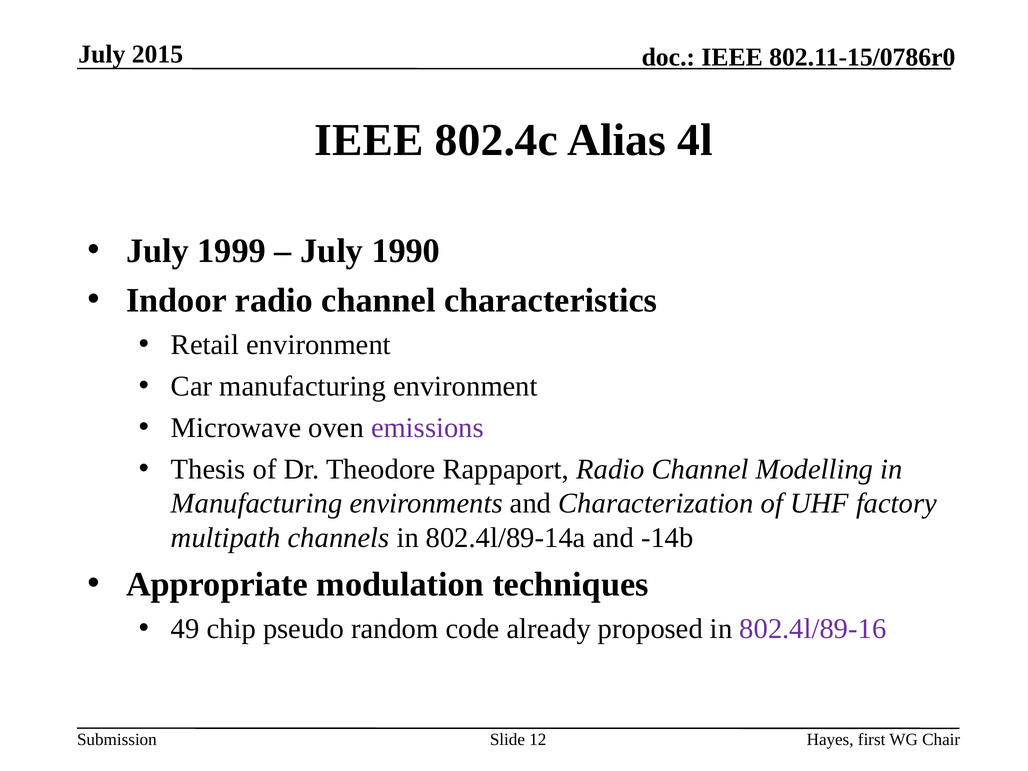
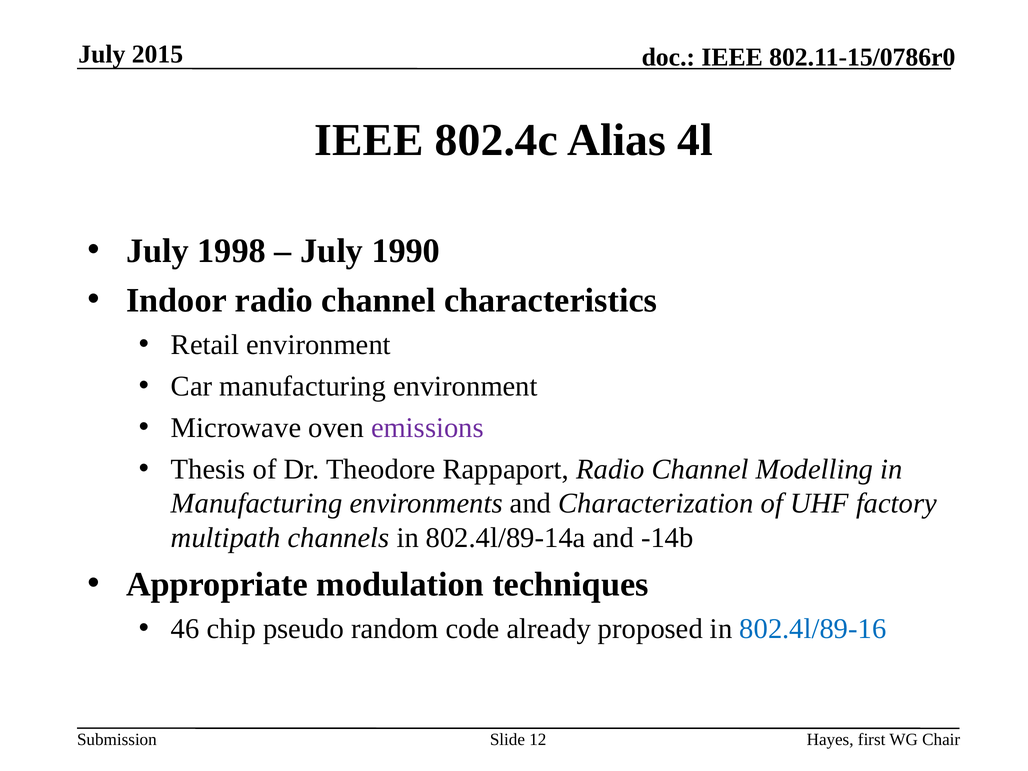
1999: 1999 -> 1998 (232, 251)
49: 49 -> 46 (185, 629)
802.4l/89-16 colour: purple -> blue (813, 629)
